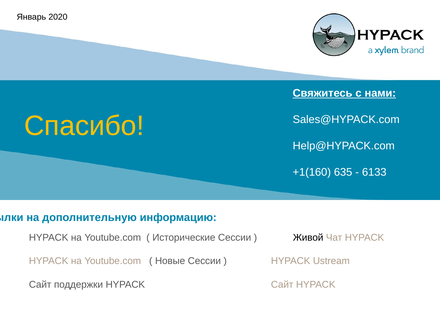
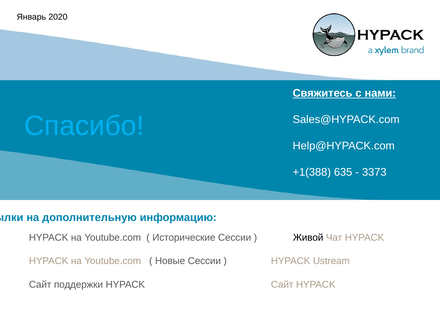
Спасибо colour: yellow -> light blue (84, 126)
+1(160: +1(160 -> +1(388 (312, 172)
6133: 6133 -> 3373 (374, 172)
